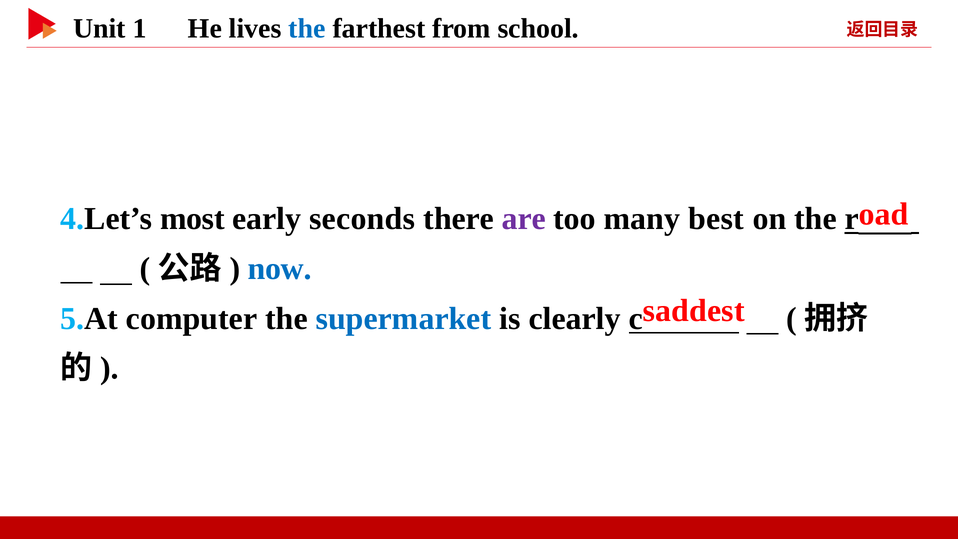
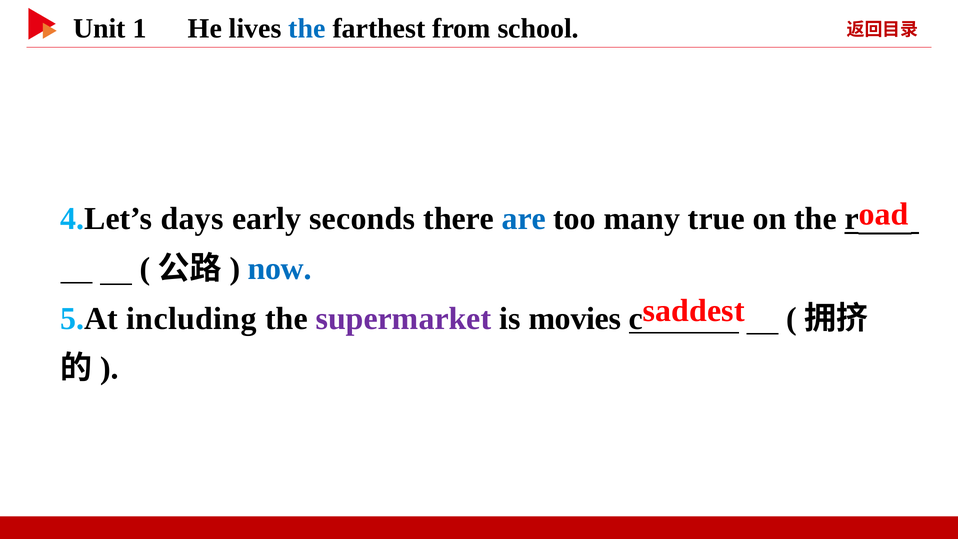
most: most -> days (192, 219)
are colour: purple -> blue (524, 219)
best: best -> true (716, 219)
computer: computer -> including (191, 319)
supermarket colour: blue -> purple (403, 319)
clearly: clearly -> movies (575, 319)
